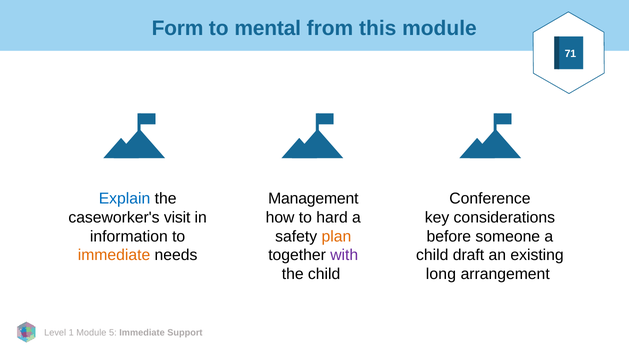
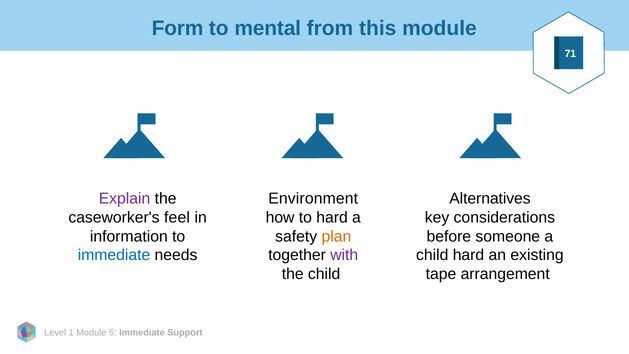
Explain colour: blue -> purple (125, 198)
Management: Management -> Environment (313, 198)
Conference: Conference -> Alternatives (490, 198)
visit: visit -> feel (177, 217)
immediate colour: orange -> blue (114, 255)
child draft: draft -> hard (468, 255)
long: long -> tape (441, 274)
